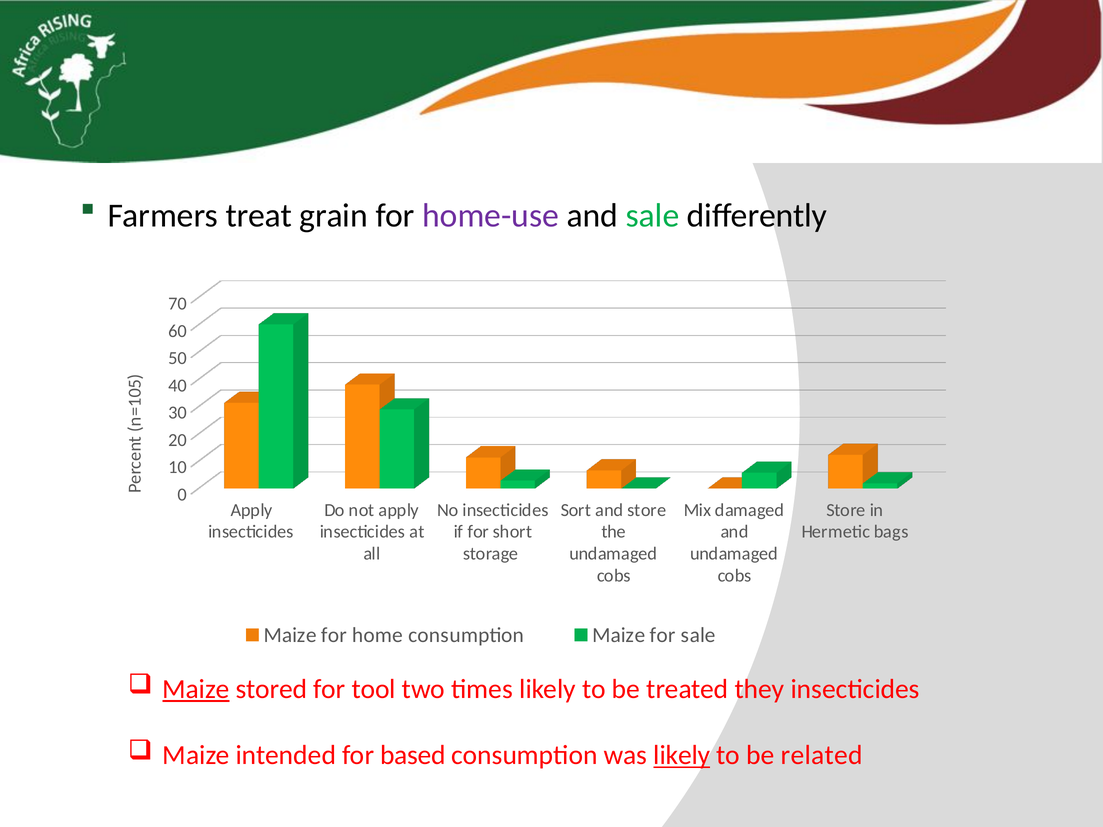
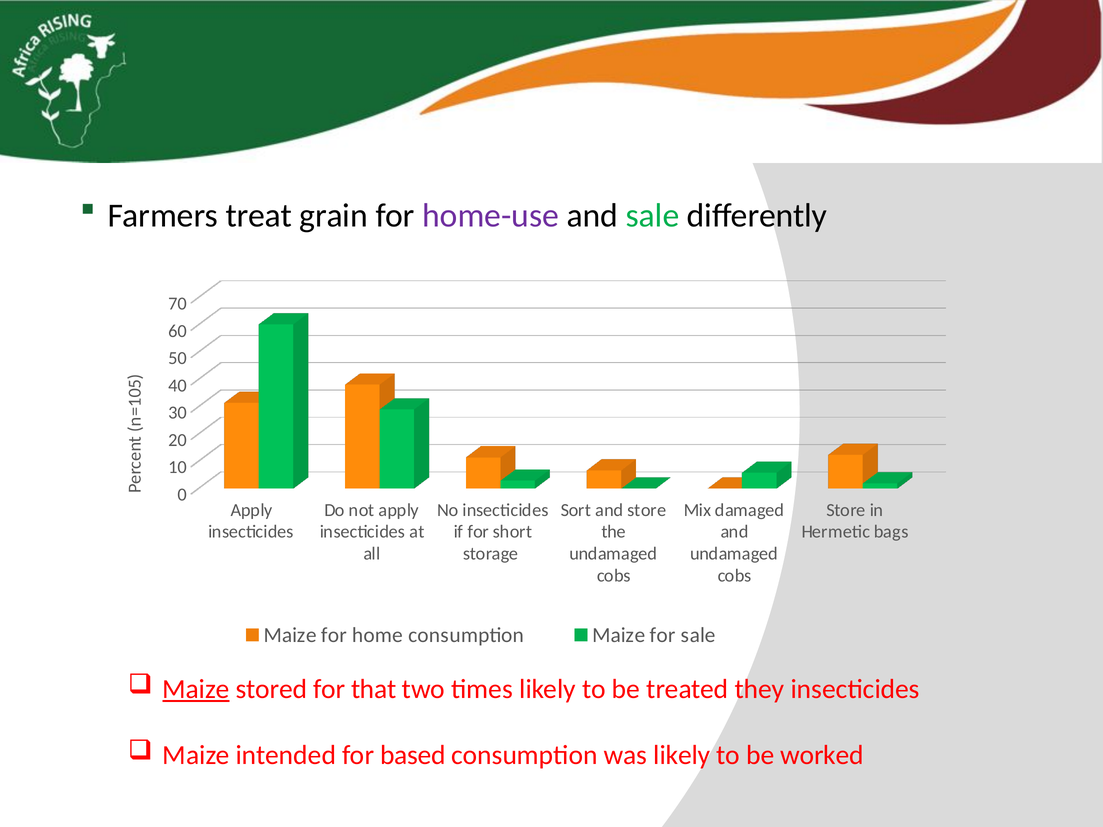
tool: tool -> that (374, 689)
likely underline: present -> none (682, 756)
related: related -> worked (822, 756)
